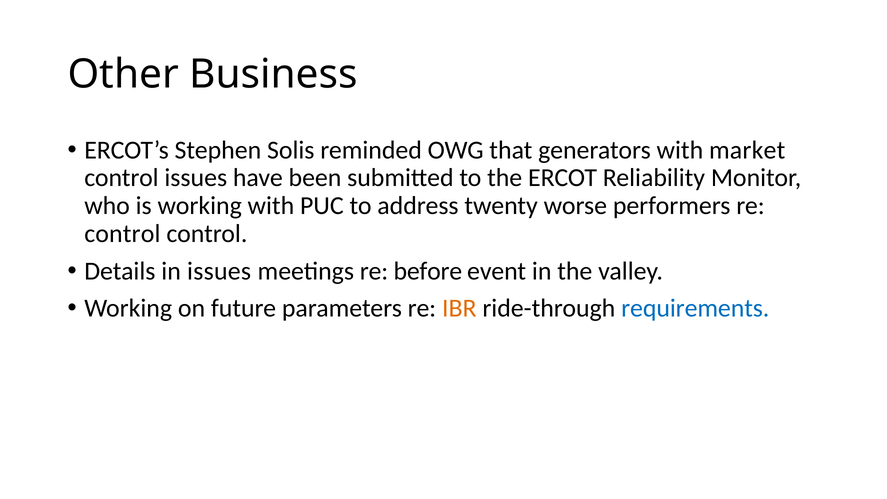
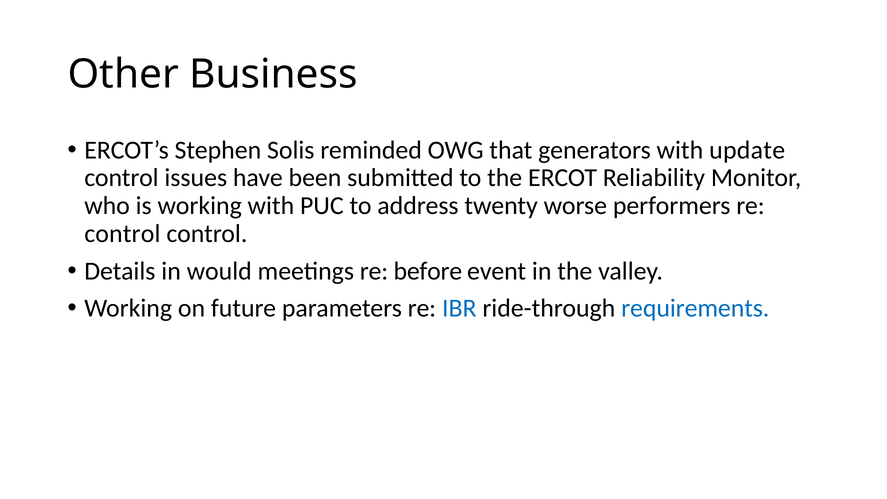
market: market -> update (747, 150)
in issues: issues -> would (219, 271)
IBR colour: orange -> blue (459, 308)
